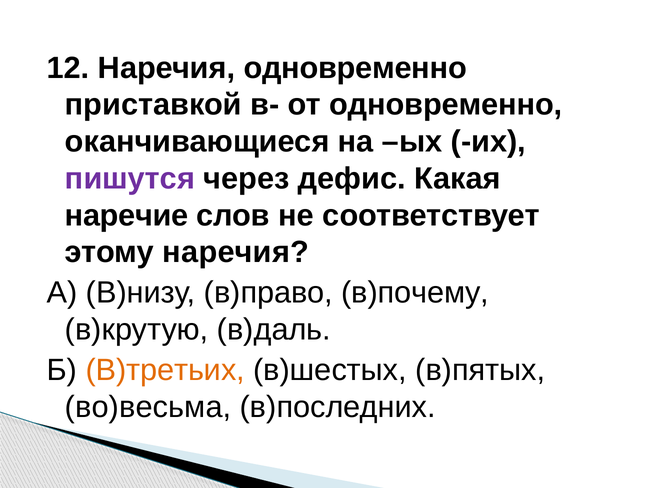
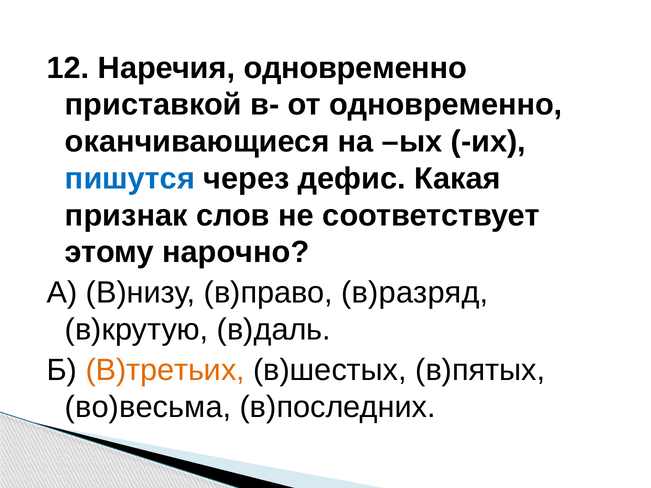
пишутся colour: purple -> blue (130, 179)
наречие: наречие -> признак (126, 216)
этому наречия: наречия -> нарочно (236, 252)
в)почему: в)почему -> в)разряд (415, 293)
